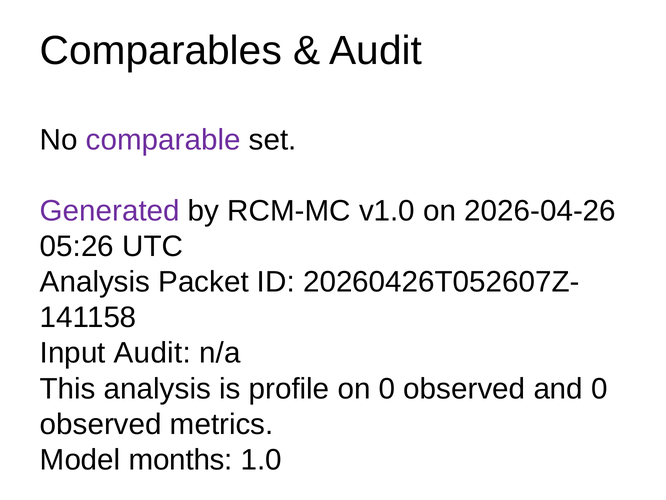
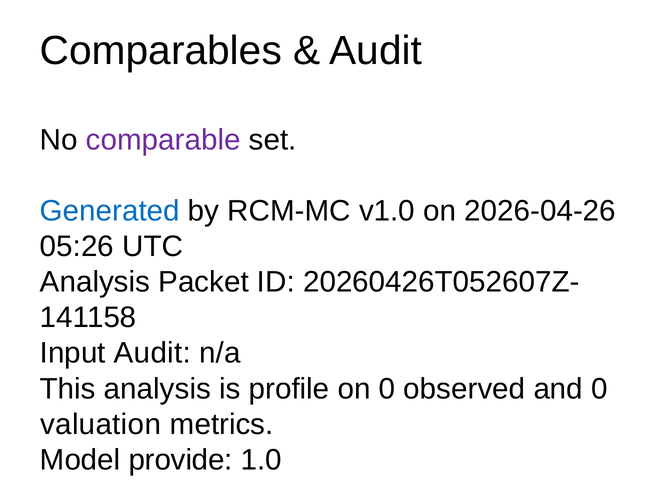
Generated colour: purple -> blue (110, 211)
observed: observed -> valuation (101, 424)
months: months -> provide (181, 459)
